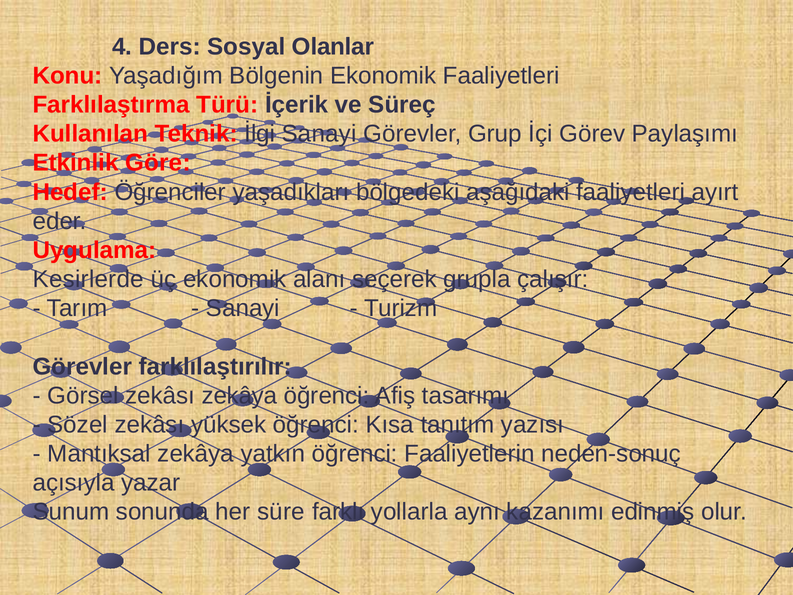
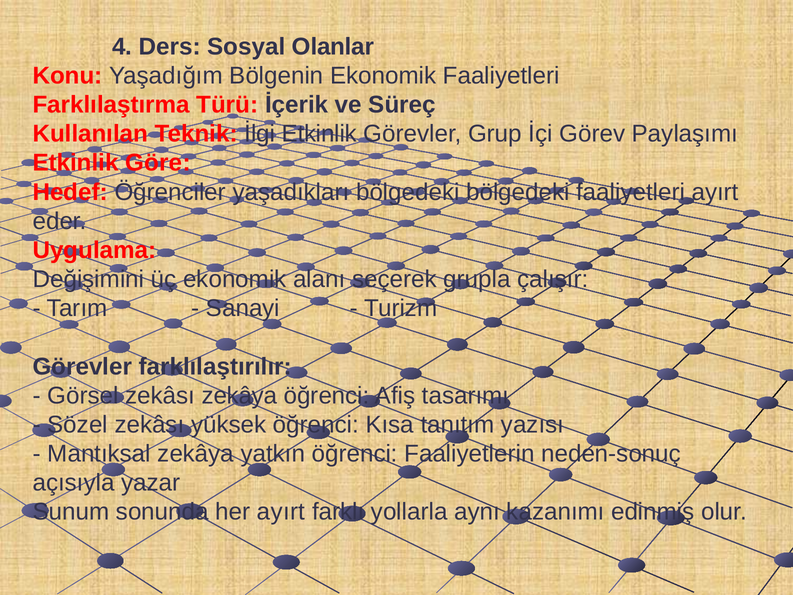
İlgi Sanayi: Sanayi -> Etkinlik (319, 134)
bölgedeki aşağıdaki: aşağıdaki -> bölgedeki (518, 192)
Kesirlerde: Kesirlerde -> Değişimini (88, 279)
her süre: süre -> ayırt (281, 512)
